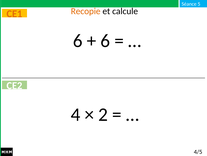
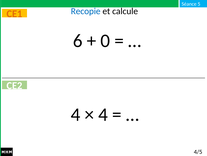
Recopie colour: orange -> blue (86, 11)
6: 6 -> 0 (105, 41)
2: 2 -> 4 (103, 114)
